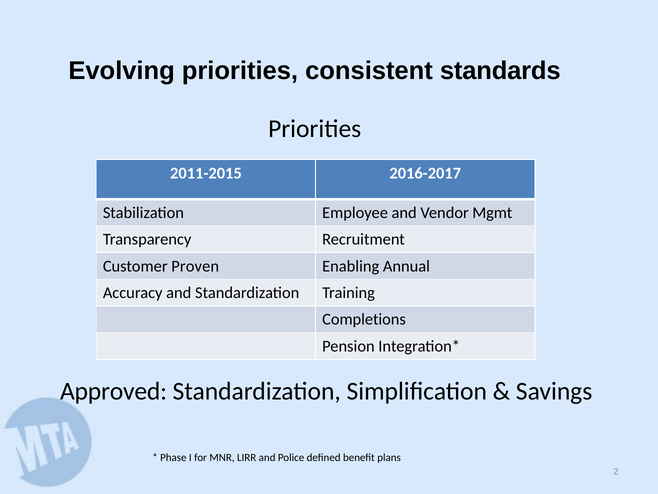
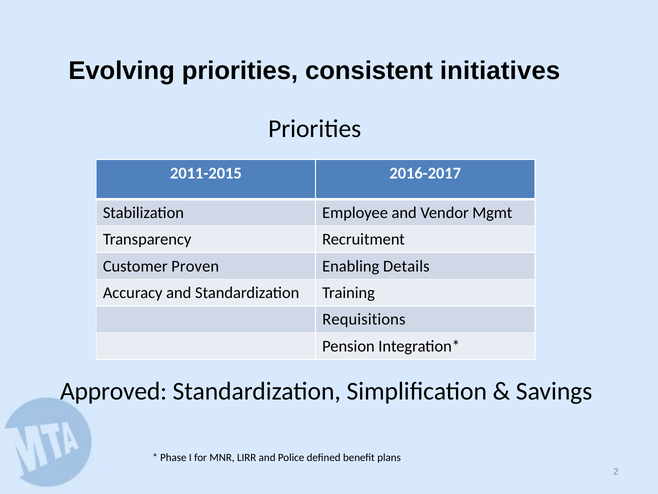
standards: standards -> initiatives (500, 71)
Annual: Annual -> Details (406, 266)
Completions: Completions -> Requisitions (364, 319)
